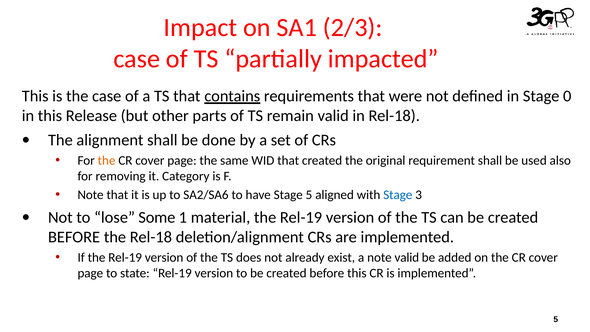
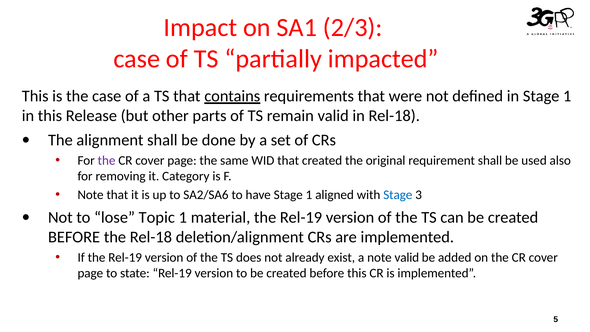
in Stage 0: 0 -> 1 (567, 96)
the colour: orange -> purple (107, 160)
have Stage 5: 5 -> 1 (309, 195)
Some: Some -> Topic (157, 217)
